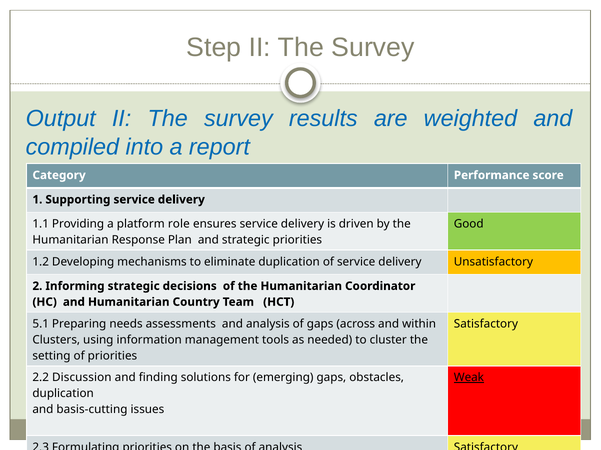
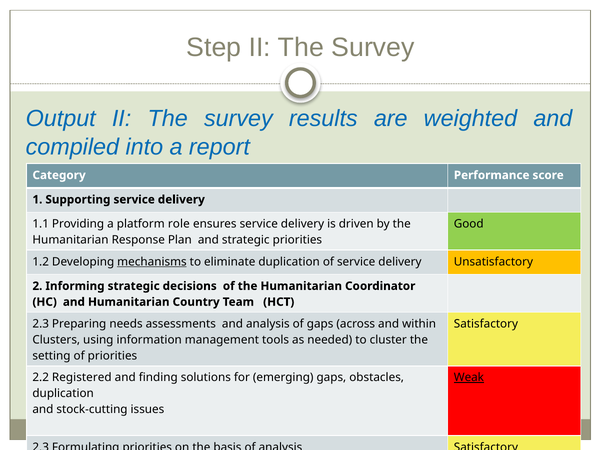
mechanisms underline: none -> present (152, 262)
5.1: 5.1 -> 2.3 (41, 324)
Discussion: Discussion -> Registered (82, 378)
basis-cutting: basis-cutting -> stock-cutting (92, 410)
